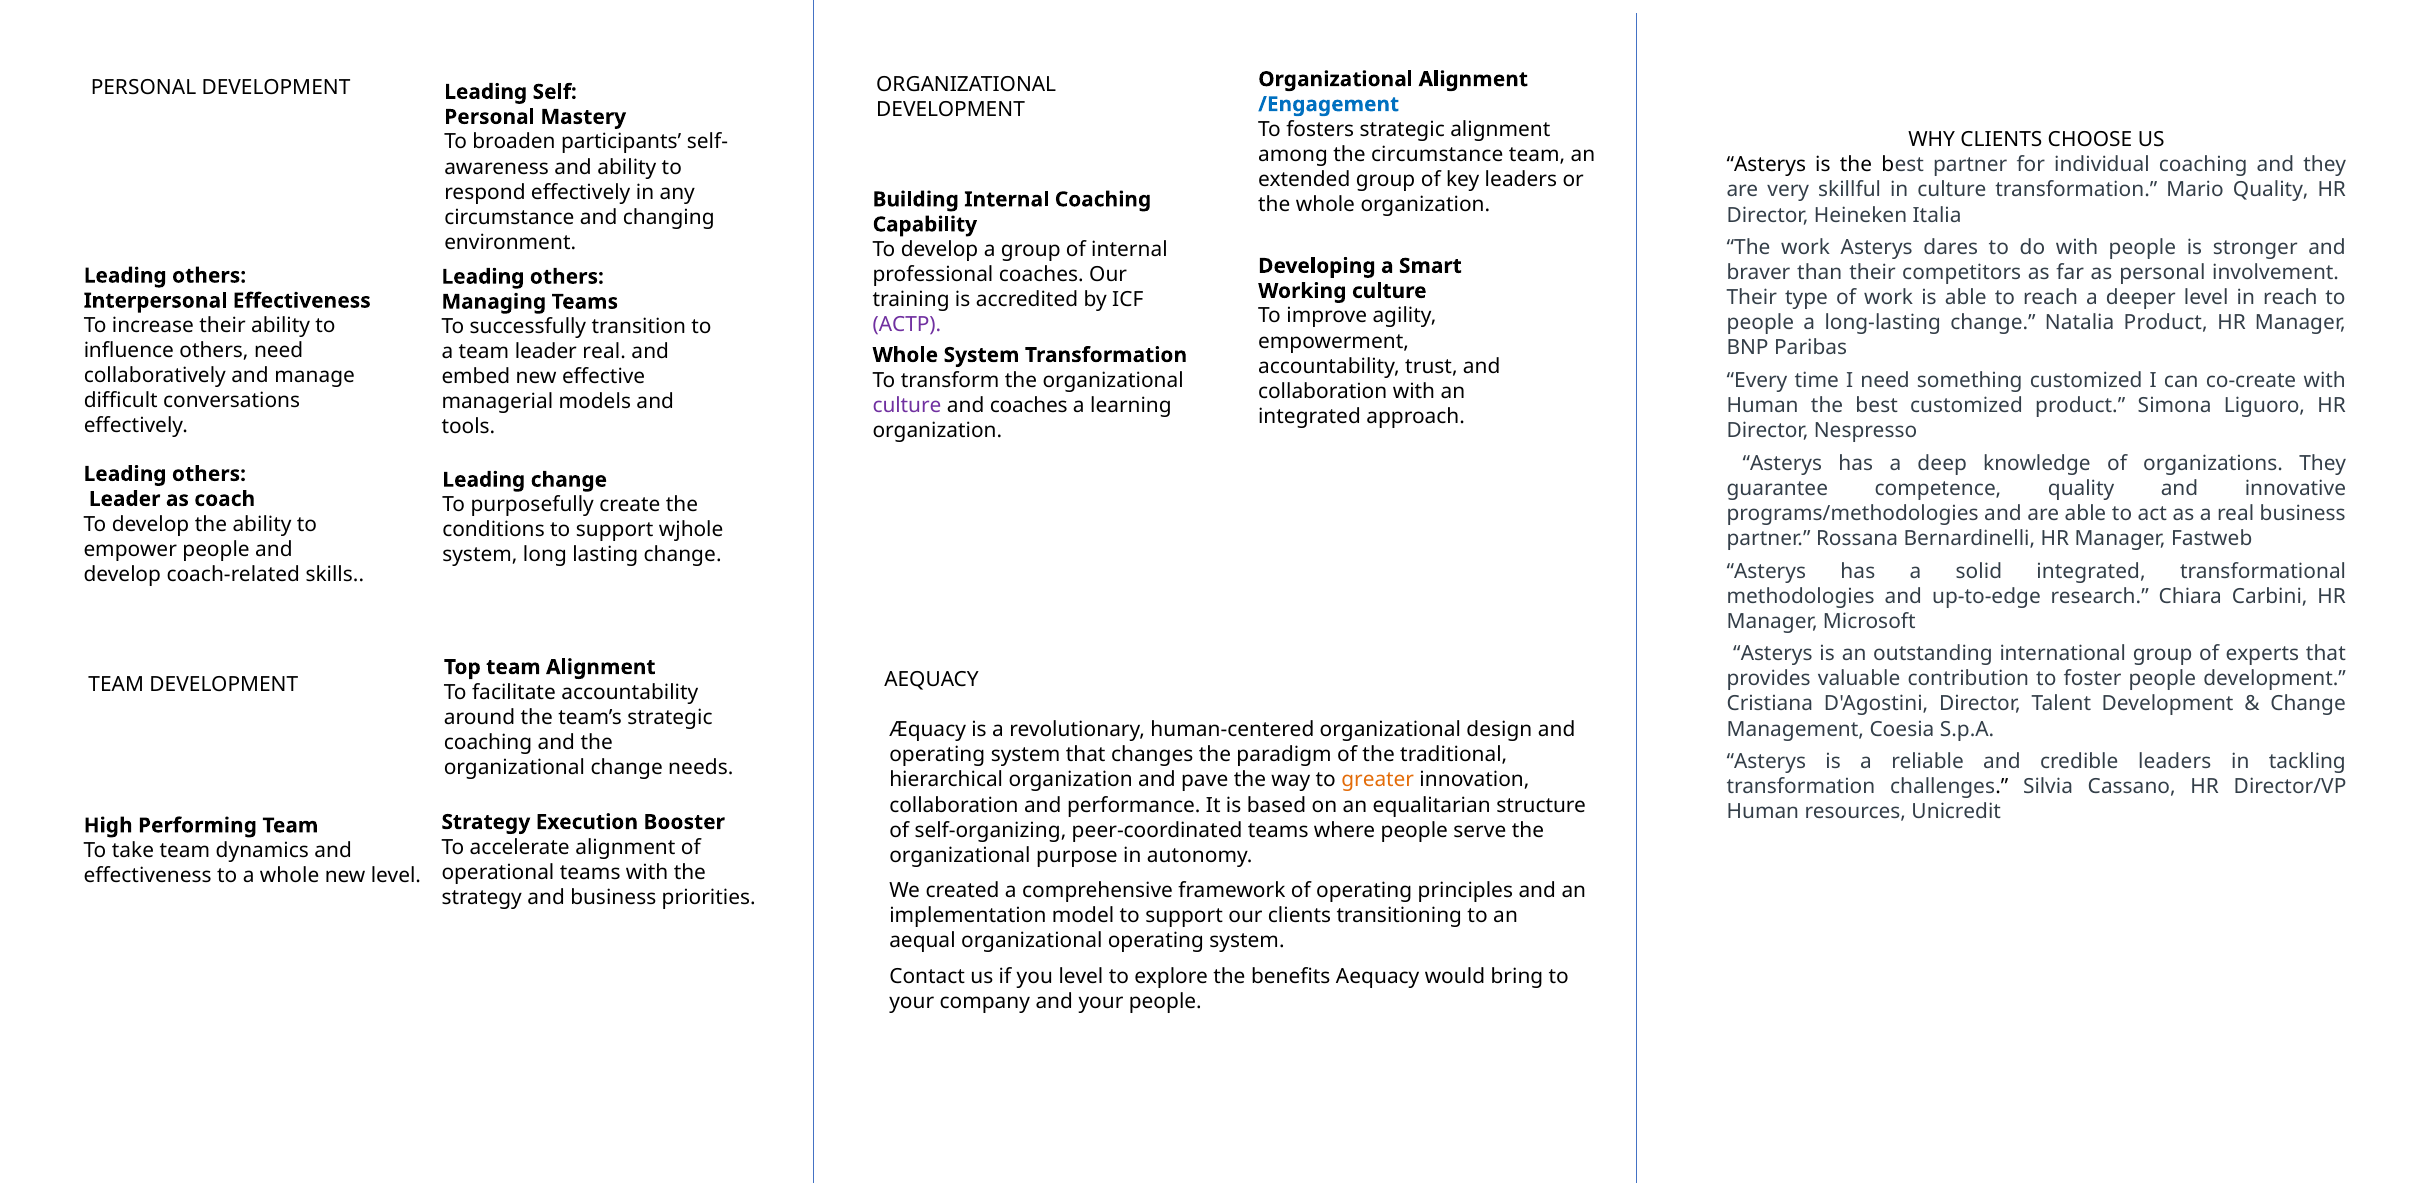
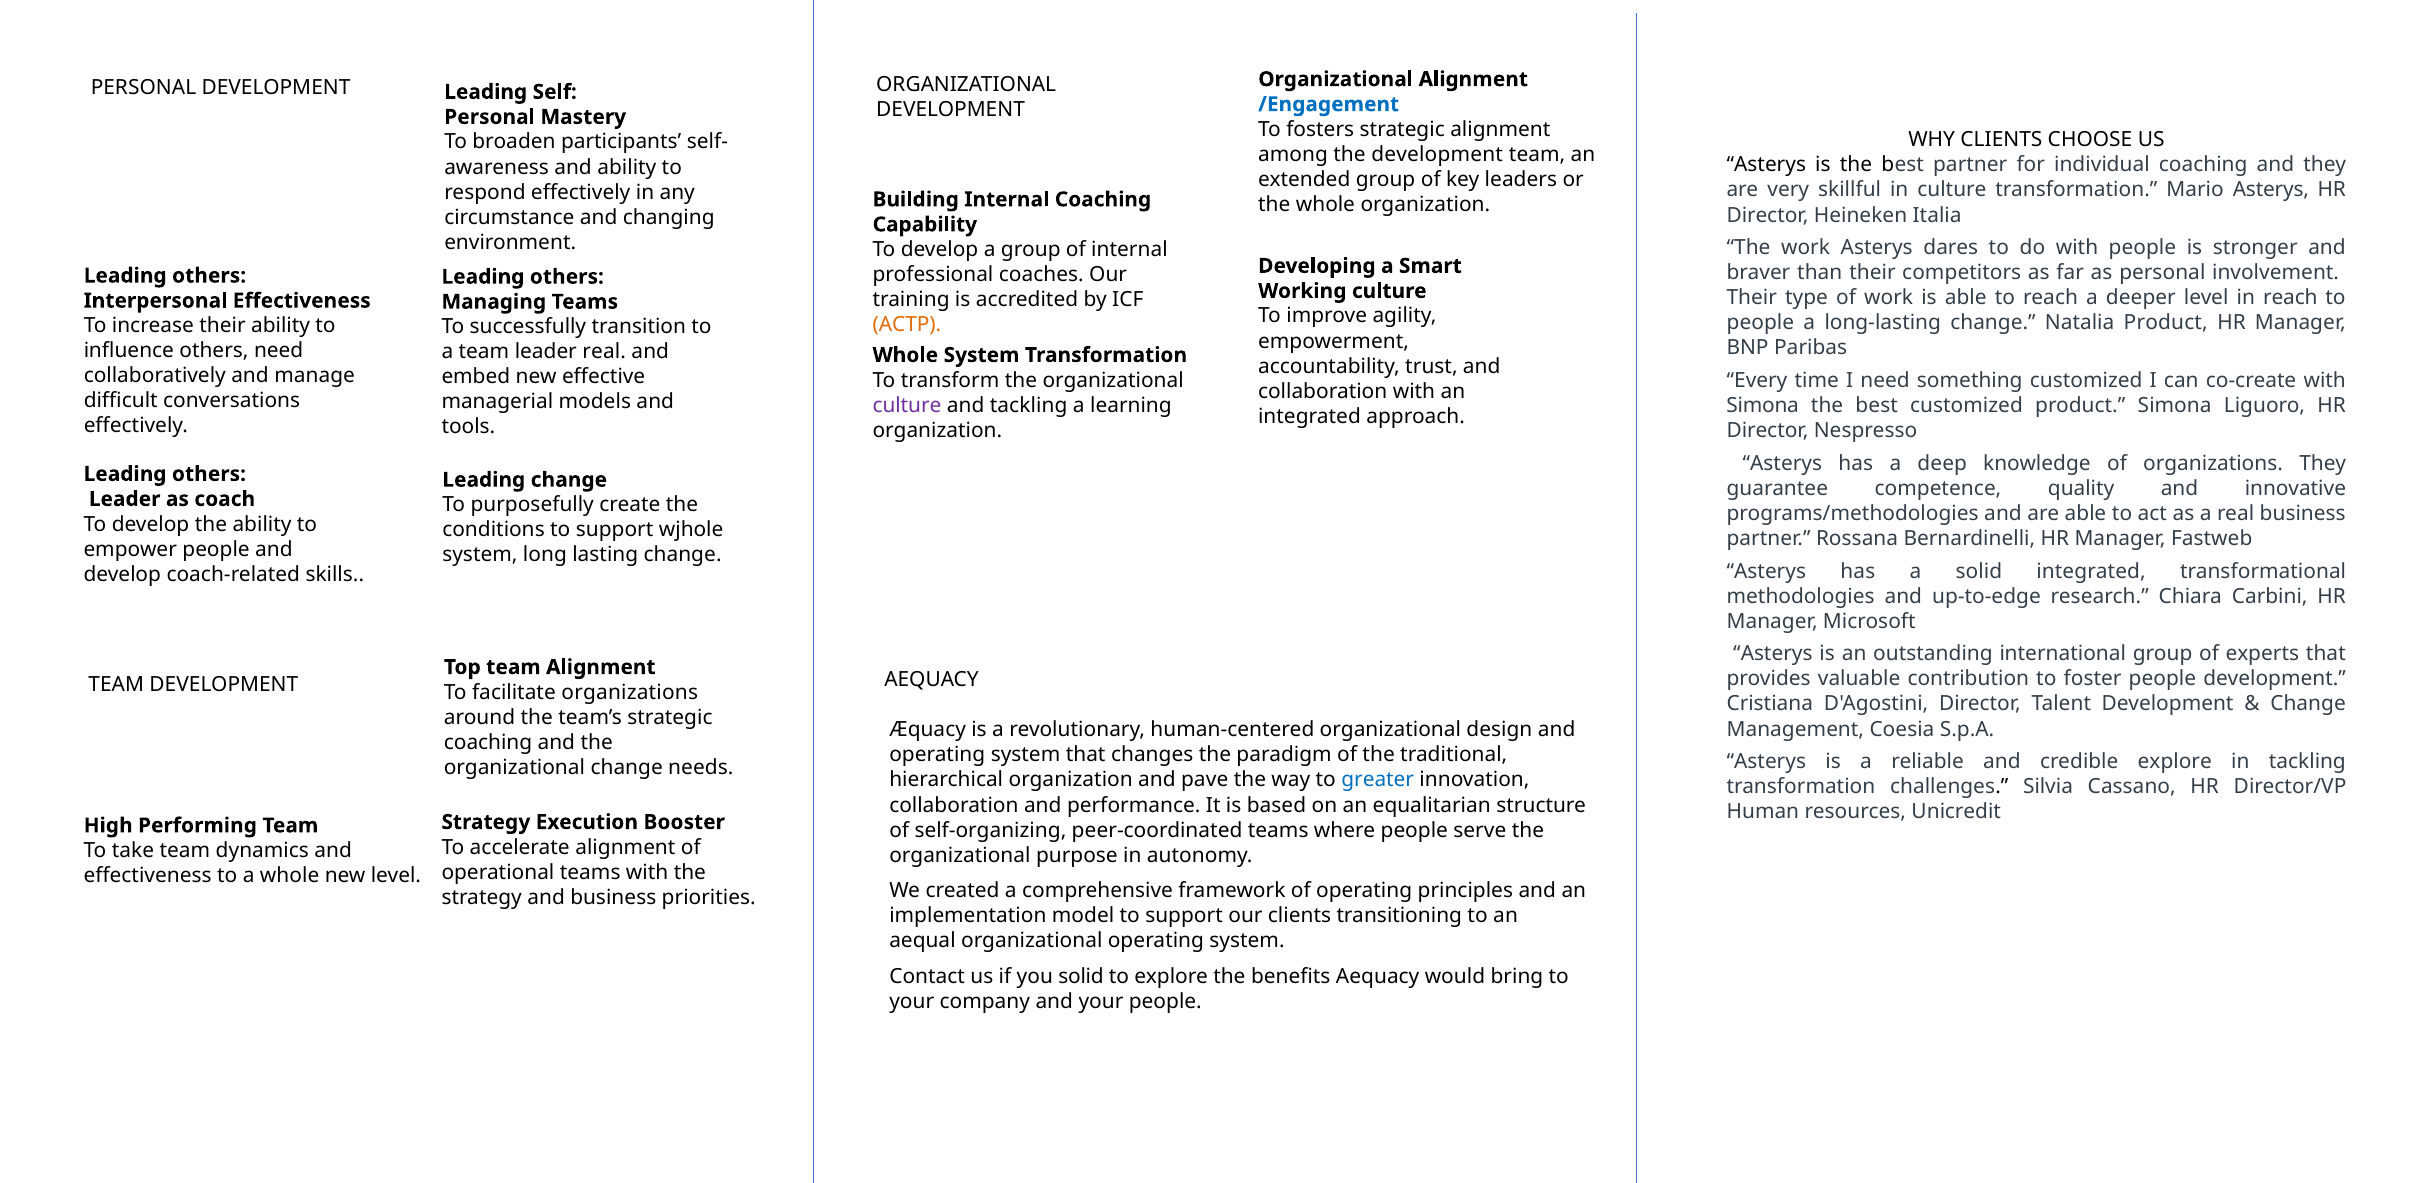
the circumstance: circumstance -> development (1437, 155)
Mario Quality: Quality -> Asterys (2271, 190)
ACTP colour: purple -> orange (907, 325)
and coaches: coaches -> tackling (1029, 405)
Human: Human -> Simona (1763, 406)
facilitate accountability: accountability -> organizations (630, 693)
credible leaders: leaders -> explore (2175, 762)
greater colour: orange -> blue (1378, 780)
you level: level -> solid (1081, 977)
